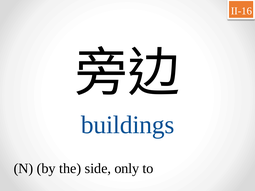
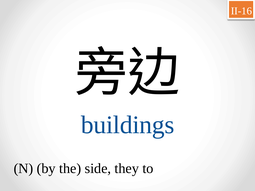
only: only -> they (127, 169)
